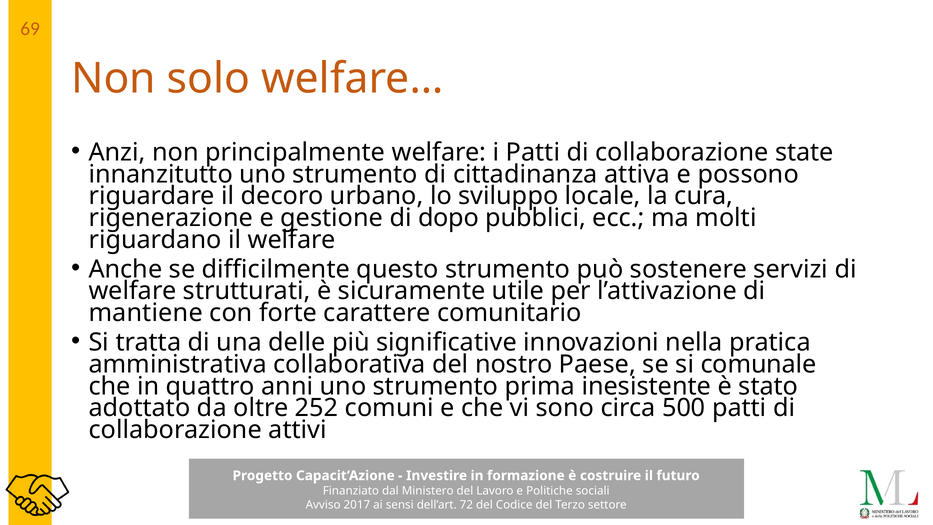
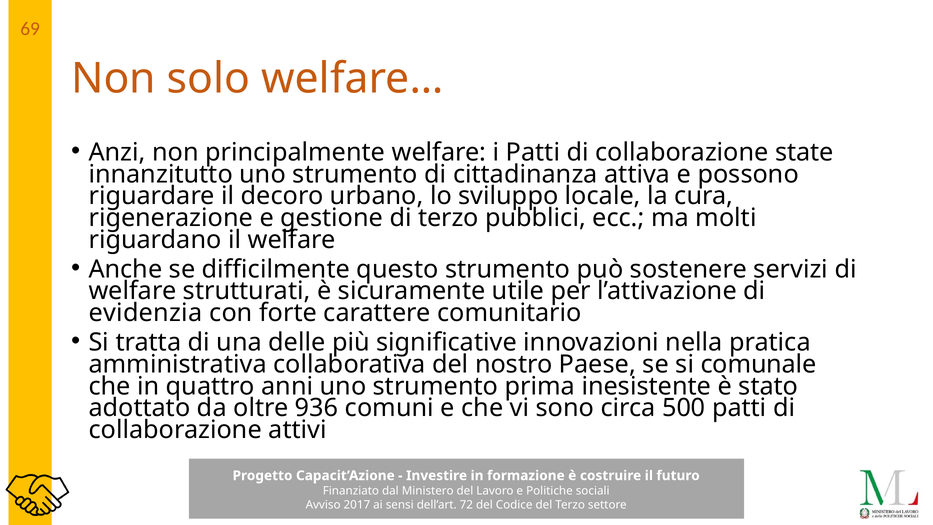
di dopo: dopo -> terzo (449, 218)
mantiene: mantiene -> evidenzia (146, 313)
252: 252 -> 936 (317, 408)
